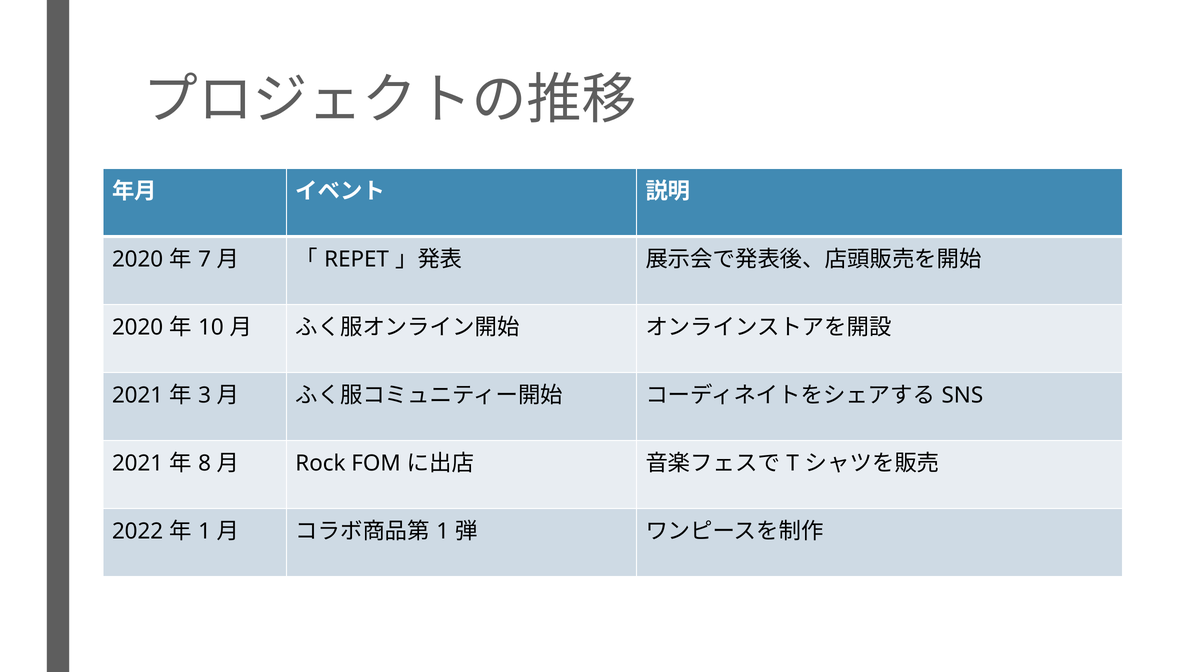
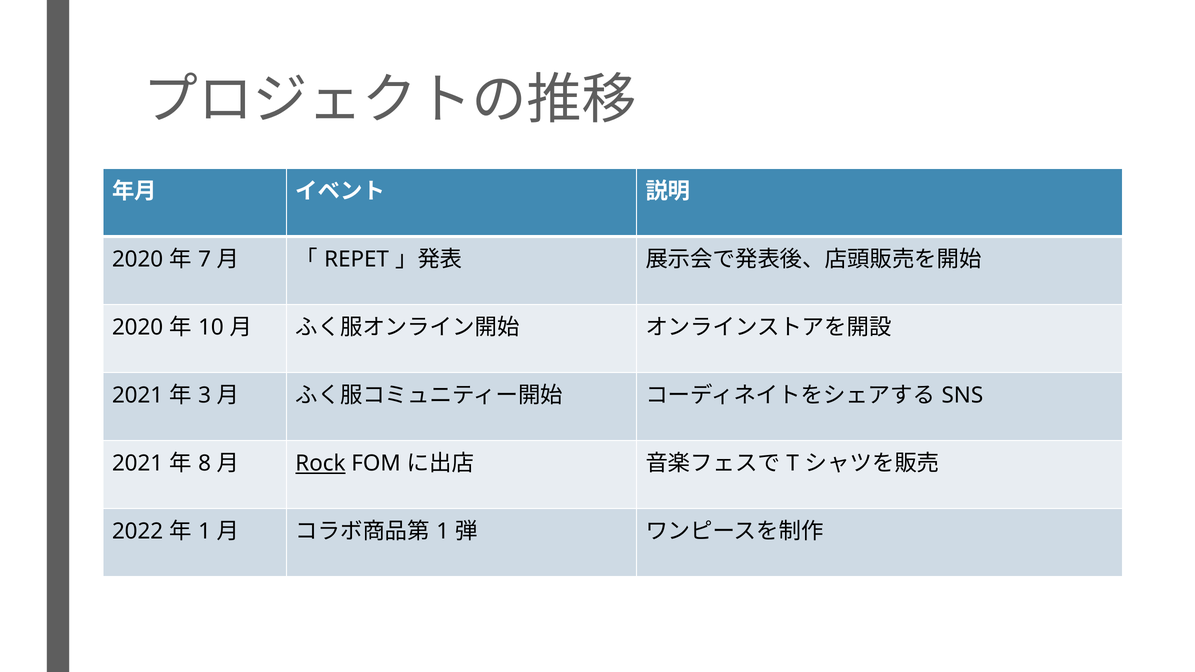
Rock underline: none -> present (320, 464)
